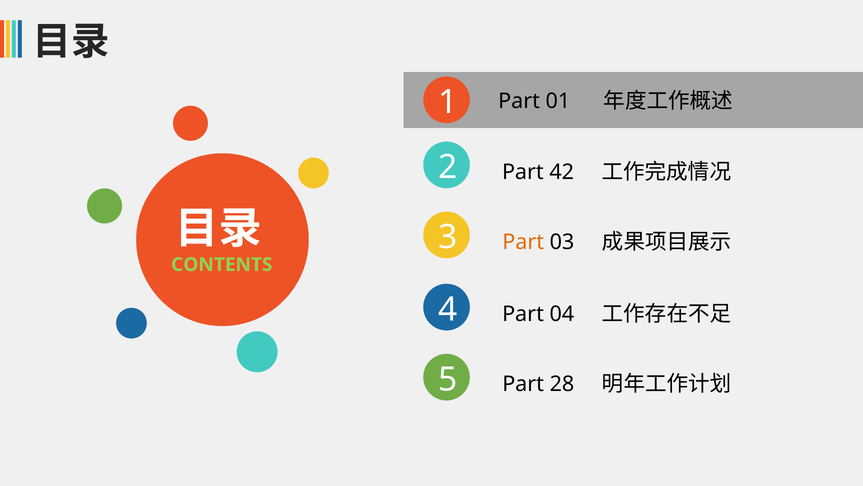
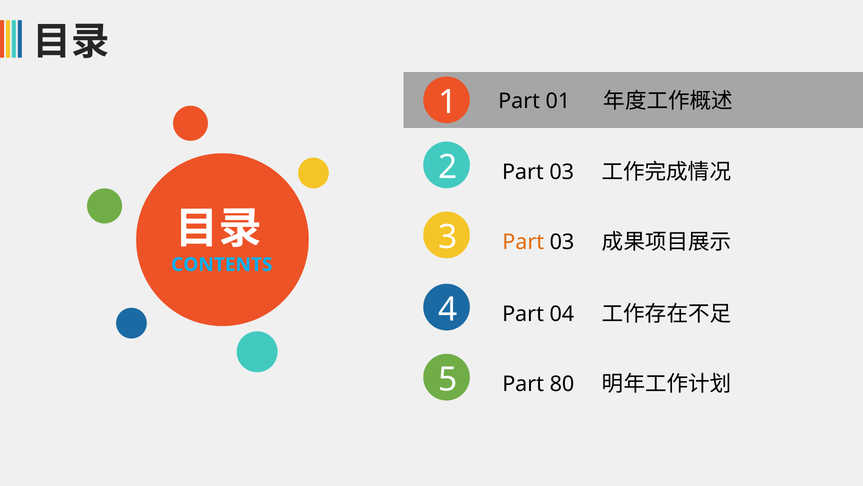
42: 42 -> 03 (562, 172)
CONTENTS colour: light green -> light blue (222, 264)
28: 28 -> 80 (562, 384)
